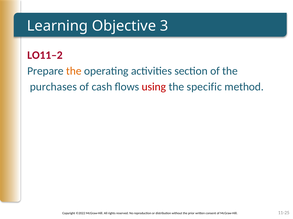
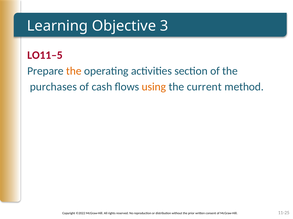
LO11–2: LO11–2 -> LO11–5 (45, 55)
using colour: red -> orange (154, 87)
specific: specific -> current (204, 87)
